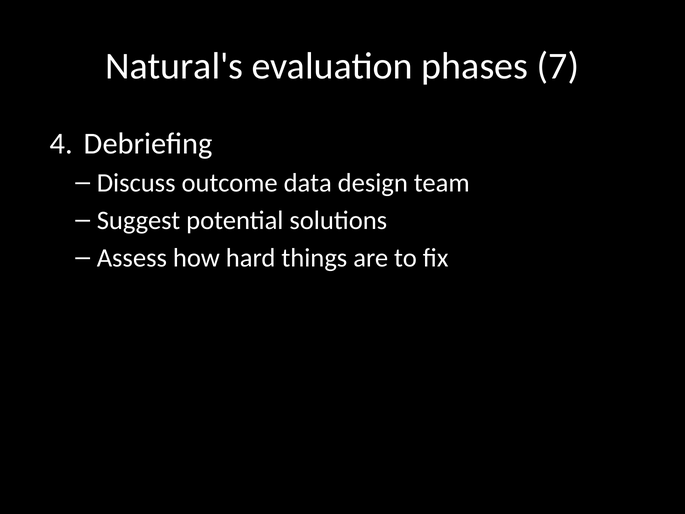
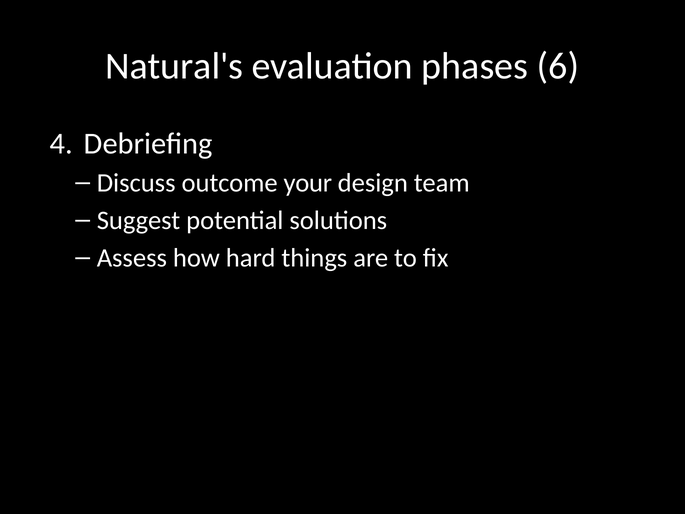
7: 7 -> 6 (558, 66)
data: data -> your (308, 183)
